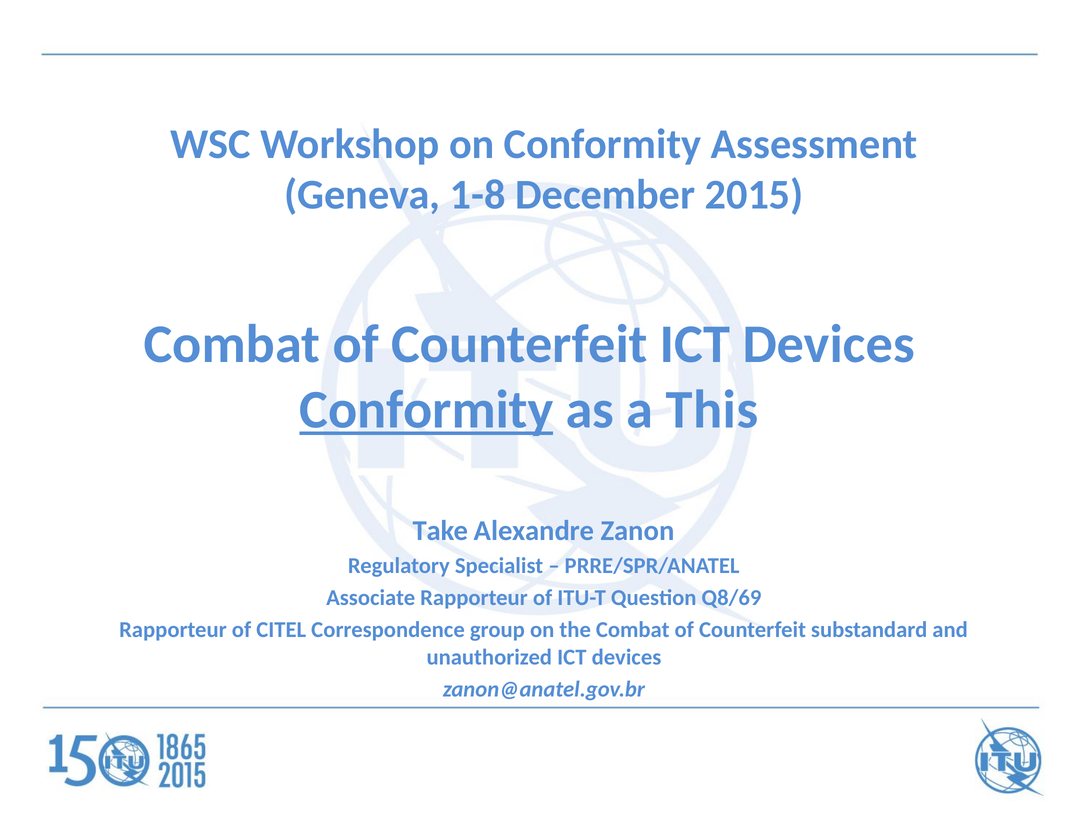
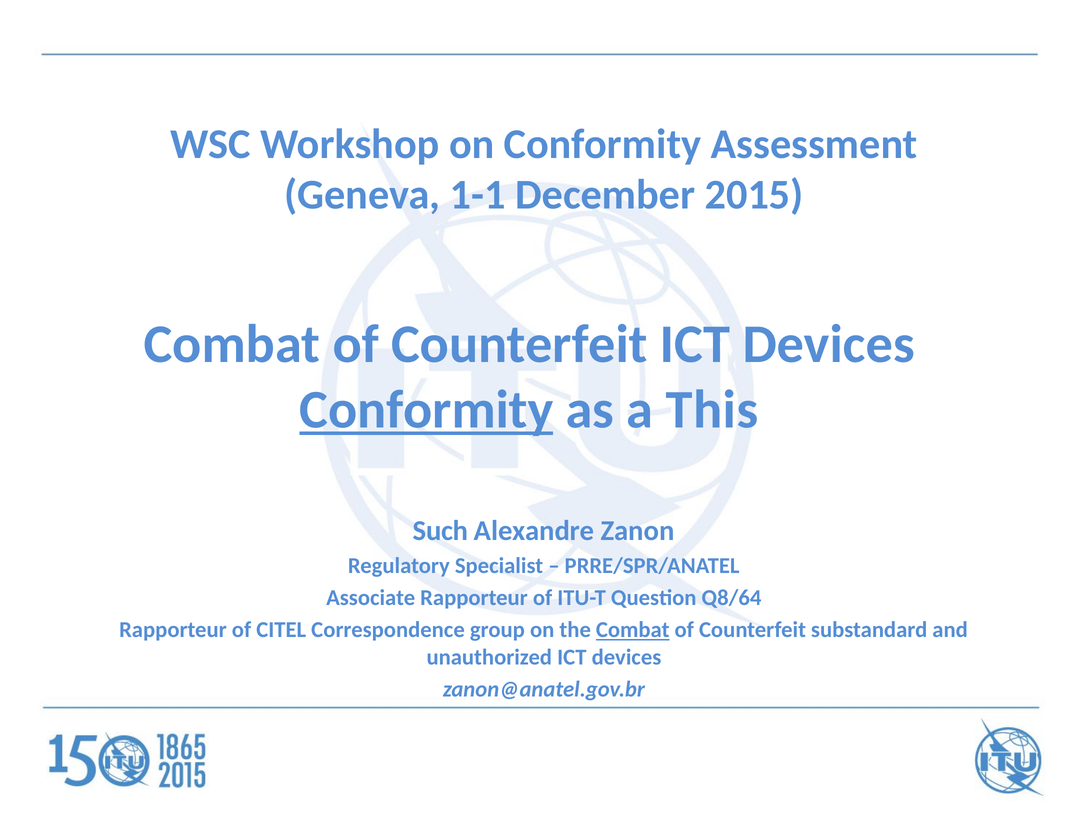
1-8: 1-8 -> 1-1 (478, 195)
Take: Take -> Such (441, 531)
Q8/69: Q8/69 -> Q8/64 (731, 598)
Combat underline: none -> present (633, 630)
